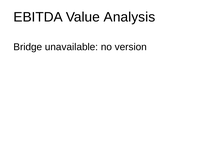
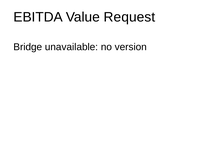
Analysis: Analysis -> Request (129, 17)
